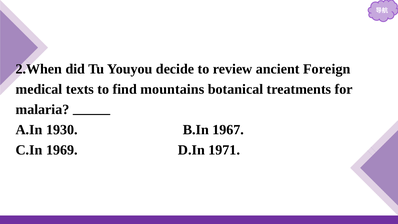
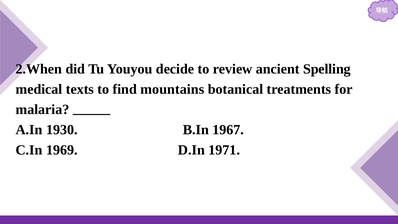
Foreign: Foreign -> Spelling (327, 69)
